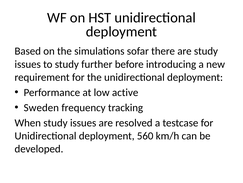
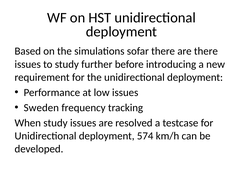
are study: study -> there (206, 51)
low active: active -> issues (125, 92)
560: 560 -> 574 (145, 135)
